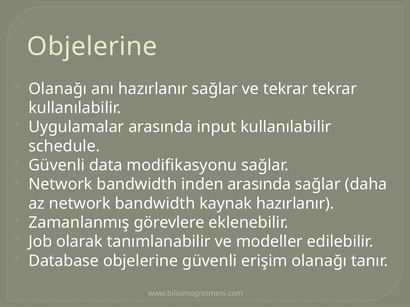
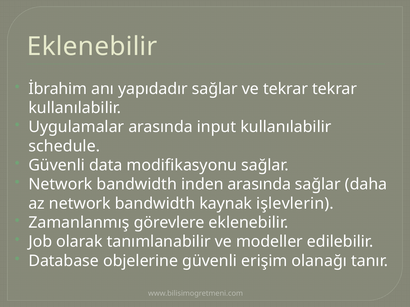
Objelerine: Objelerine -> Eklenebilir (92, 47)
Olanağı: Olanağı -> İbrahim (58, 89)
anı hazırlanır: hazırlanır -> yapıdadır (153, 89)
kaynak hazırlanır: hazırlanır -> işlevlerin (295, 204)
